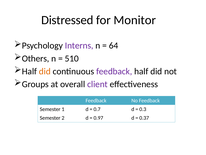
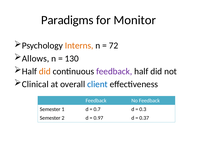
Distressed: Distressed -> Paradigms (67, 20)
Interns colour: purple -> orange (79, 45)
64: 64 -> 72 (114, 45)
Others: Others -> Allows (36, 58)
510: 510 -> 130 (72, 58)
Groups: Groups -> Clinical (35, 84)
client colour: purple -> blue (97, 84)
